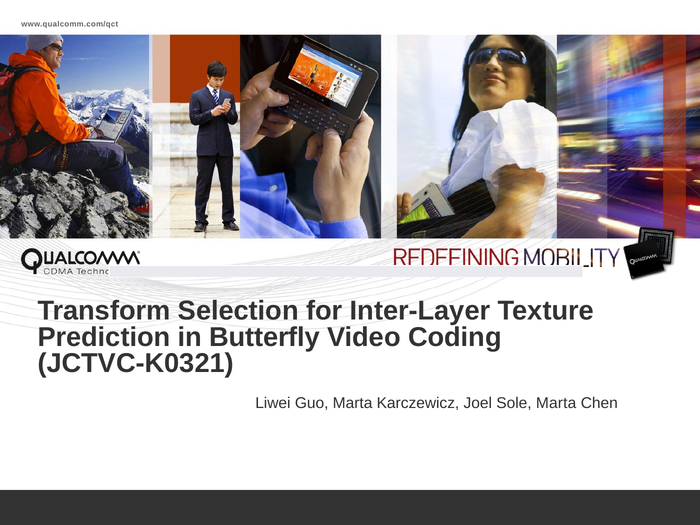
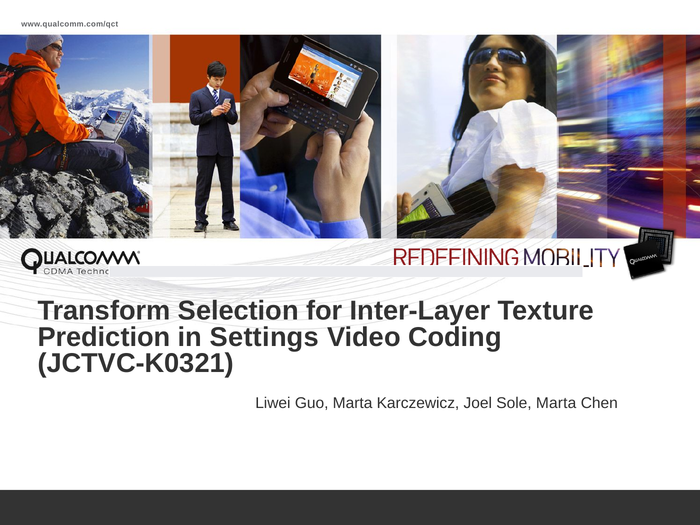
Butterfly: Butterfly -> Settings (264, 337)
